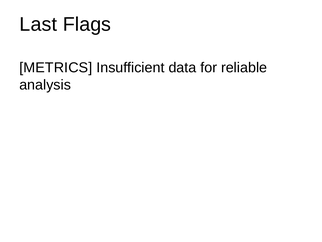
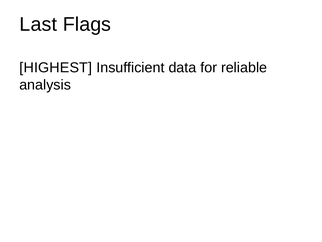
METRICS: METRICS -> HIGHEST (56, 68)
